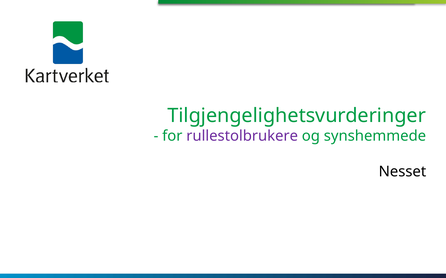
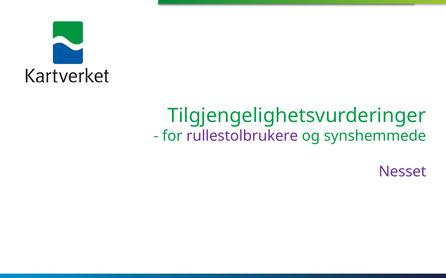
Nesset colour: black -> purple (402, 172)
